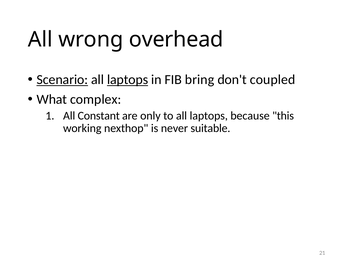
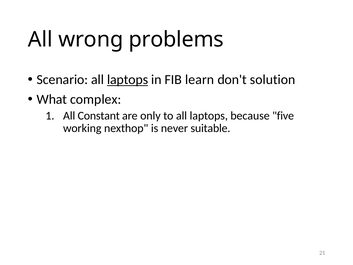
overhead: overhead -> problems (176, 40)
Scenario underline: present -> none (62, 80)
bring: bring -> learn (200, 80)
coupled: coupled -> solution (273, 80)
this: this -> five (283, 116)
